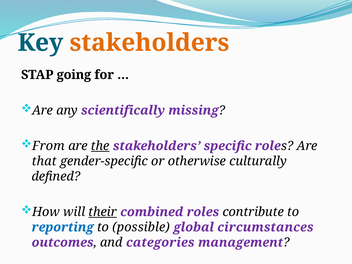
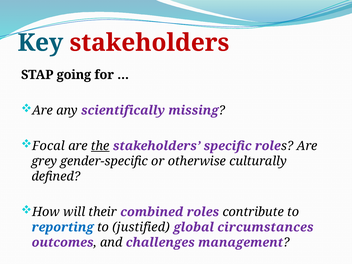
stakeholders colour: orange -> red (149, 43)
From: From -> Focal (48, 146)
that: that -> grey (44, 161)
their underline: present -> none (103, 212)
possible: possible -> justified (141, 227)
categories: categories -> challenges (160, 242)
